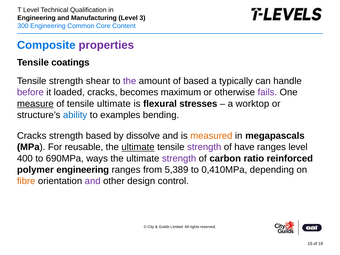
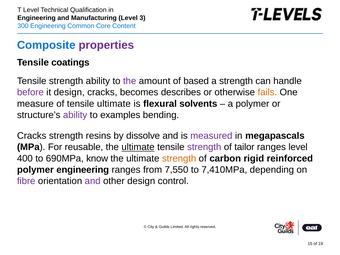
strength shear: shear -> ability (98, 81)
a typically: typically -> strength (236, 81)
it loaded: loaded -> design (69, 92)
maximum: maximum -> describes (181, 92)
fails colour: purple -> orange (267, 92)
measure underline: present -> none (35, 104)
stresses: stresses -> solvents (198, 104)
a worktop: worktop -> polymer (252, 104)
ability colour: blue -> purple (75, 115)
strength based: based -> resins (98, 136)
measured colour: orange -> purple (211, 136)
have: have -> tailor (244, 147)
ways: ways -> know (97, 158)
strength colour: purple -> orange (179, 158)
ratio: ratio -> rigid (254, 158)
5,389: 5,389 -> 7,550 (176, 170)
0,410MPa: 0,410MPa -> 7,410MPa (224, 170)
fibre colour: orange -> purple (26, 181)
